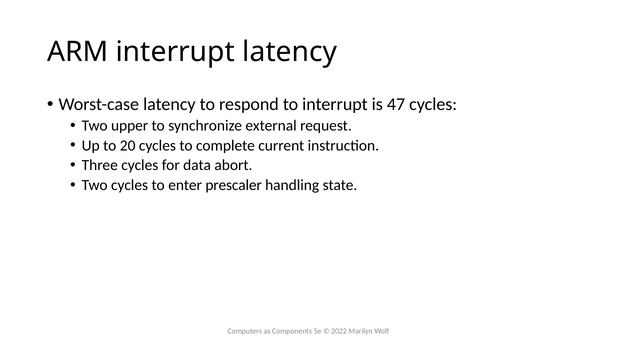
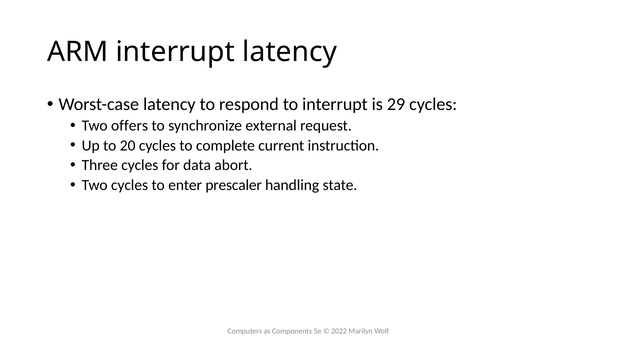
47: 47 -> 29 (396, 104)
upper: upper -> offers (130, 126)
